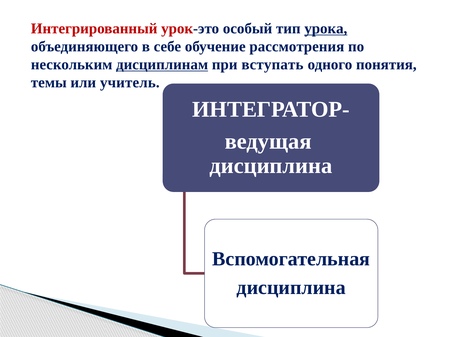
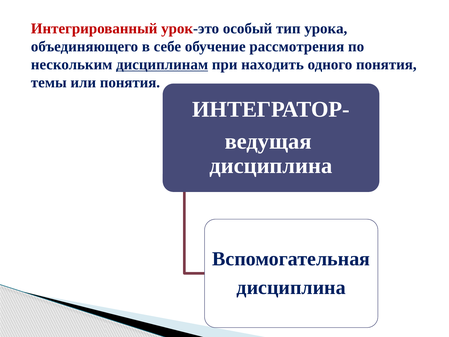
урока underline: present -> none (326, 29)
вступать: вступать -> находить (273, 64)
или учитель: учитель -> понятия (130, 82)
